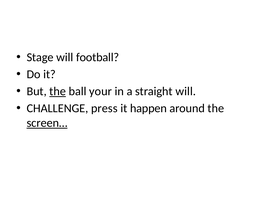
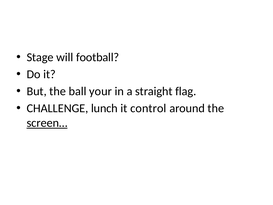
the underline: present -> none (58, 91)
straight will: will -> flag (186, 91)
press: press -> lunch (104, 108)
happen: happen -> control (148, 108)
